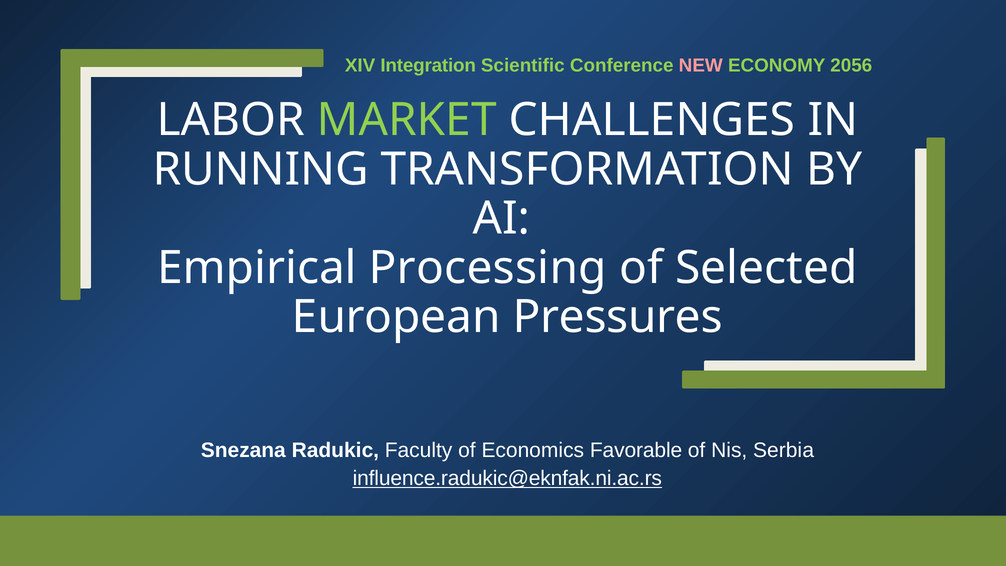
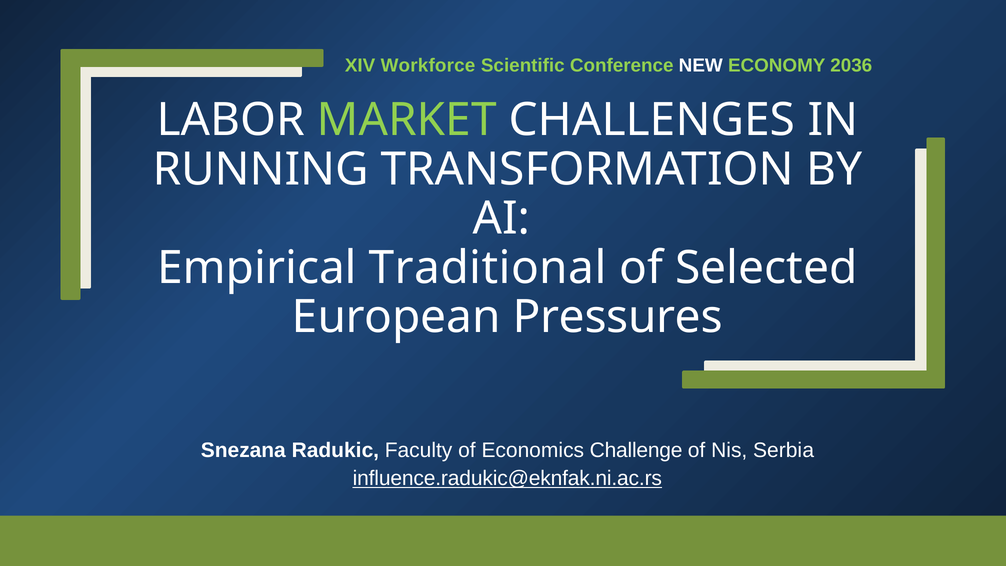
Integration: Integration -> Workforce (428, 66)
NEW colour: pink -> white (701, 66)
2056: 2056 -> 2036 (851, 66)
Processing: Processing -> Traditional (488, 268)
Favorable: Favorable -> Challenge (636, 450)
